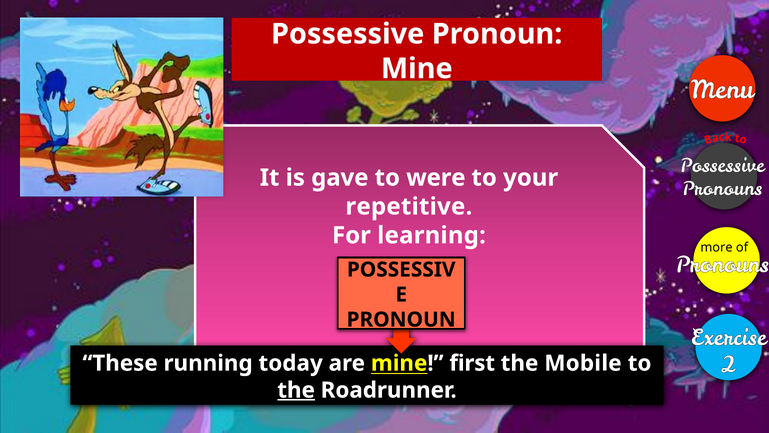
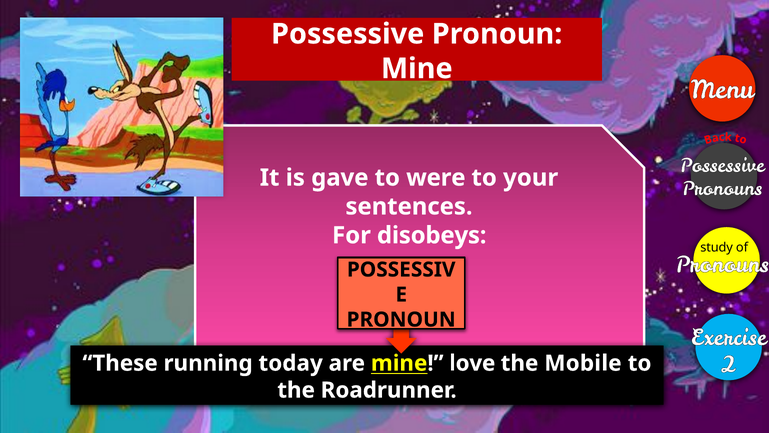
repetitive: repetitive -> sentences (409, 206)
learning: learning -> disobeys (432, 235)
more: more -> study (717, 247)
first: first -> love (472, 363)
the underline: present -> none (296, 390)
